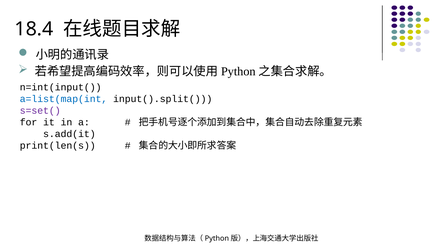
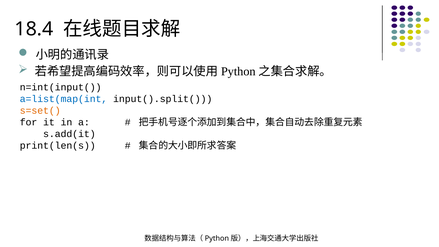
s=set( colour: purple -> orange (40, 111)
